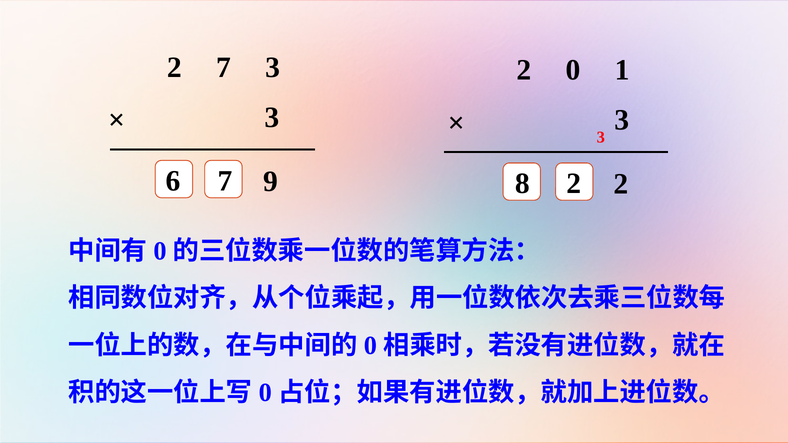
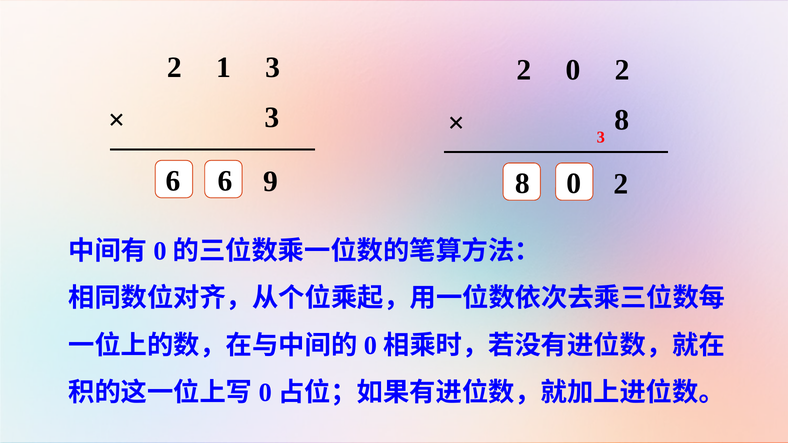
2 7: 7 -> 1 (223, 68)
0 1: 1 -> 2 (622, 70)
3: 3 -> 8 (622, 120)
6 7: 7 -> 6 (225, 181)
8 2: 2 -> 0 (574, 184)
